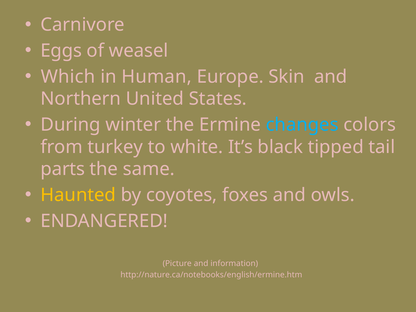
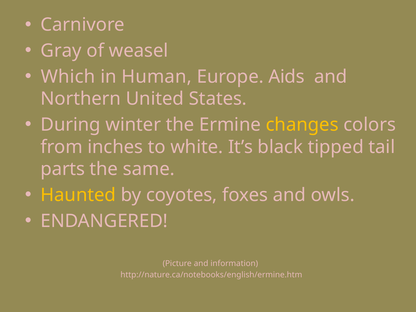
Eggs: Eggs -> Gray (61, 51)
Skin: Skin -> Aids (287, 77)
changes colour: light blue -> yellow (302, 125)
turkey: turkey -> inches (115, 147)
